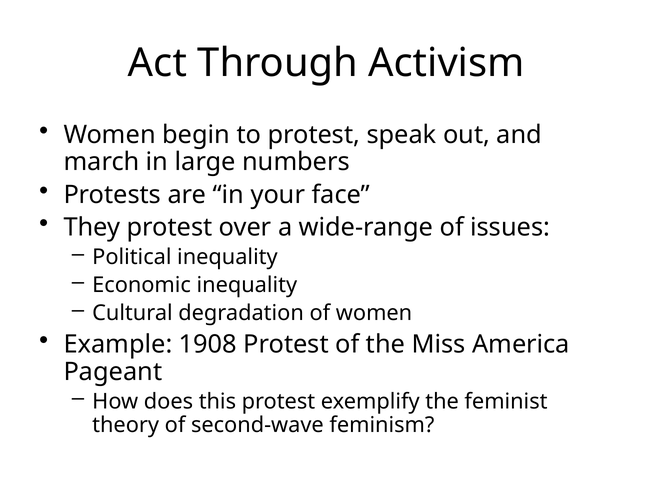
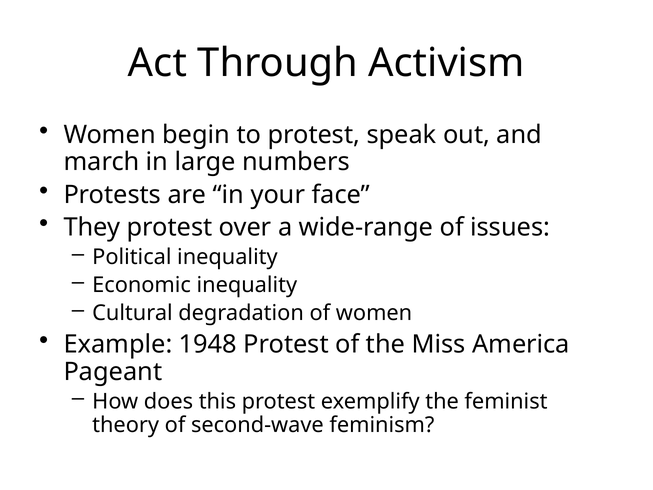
1908: 1908 -> 1948 (208, 344)
